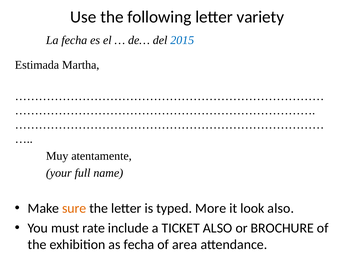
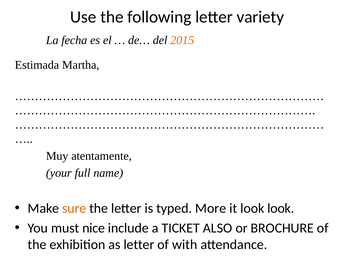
2015 colour: blue -> orange (182, 40)
look also: also -> look (281, 209)
rate: rate -> nice (94, 228)
as fecha: fecha -> letter (139, 245)
area: area -> with (185, 245)
